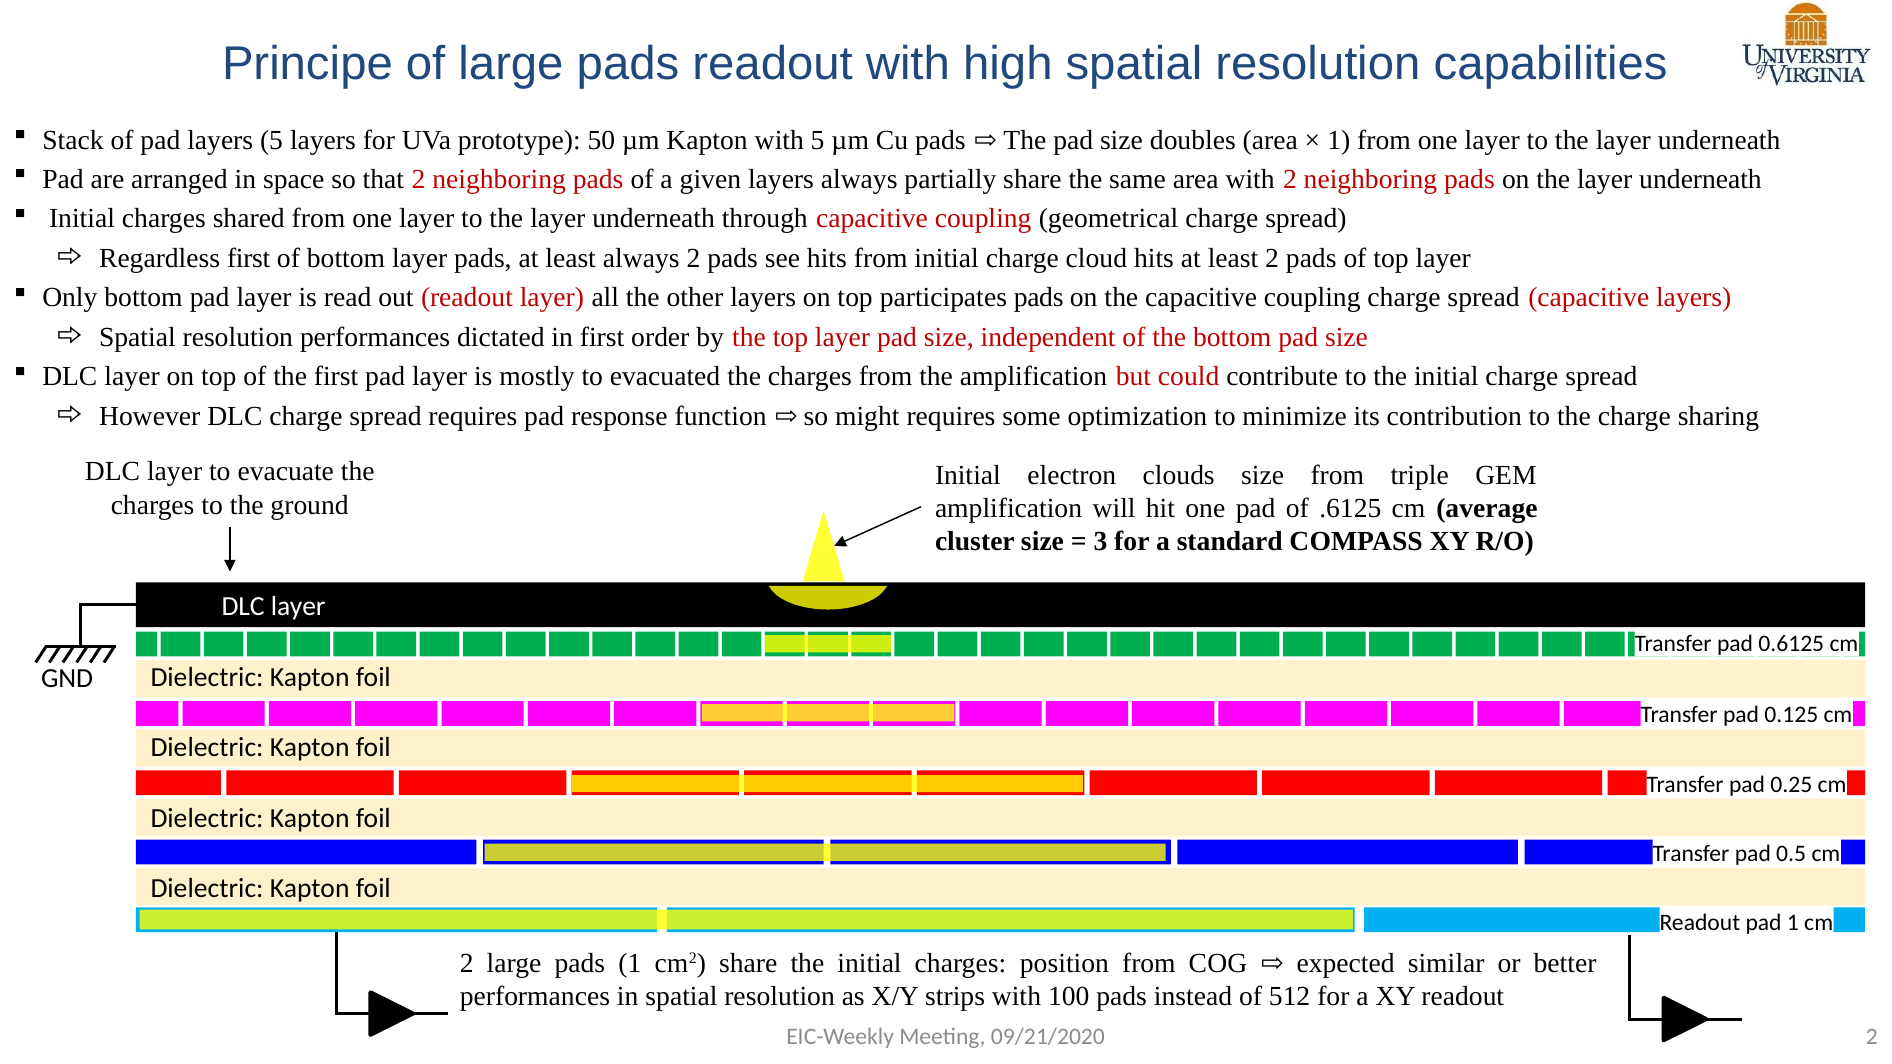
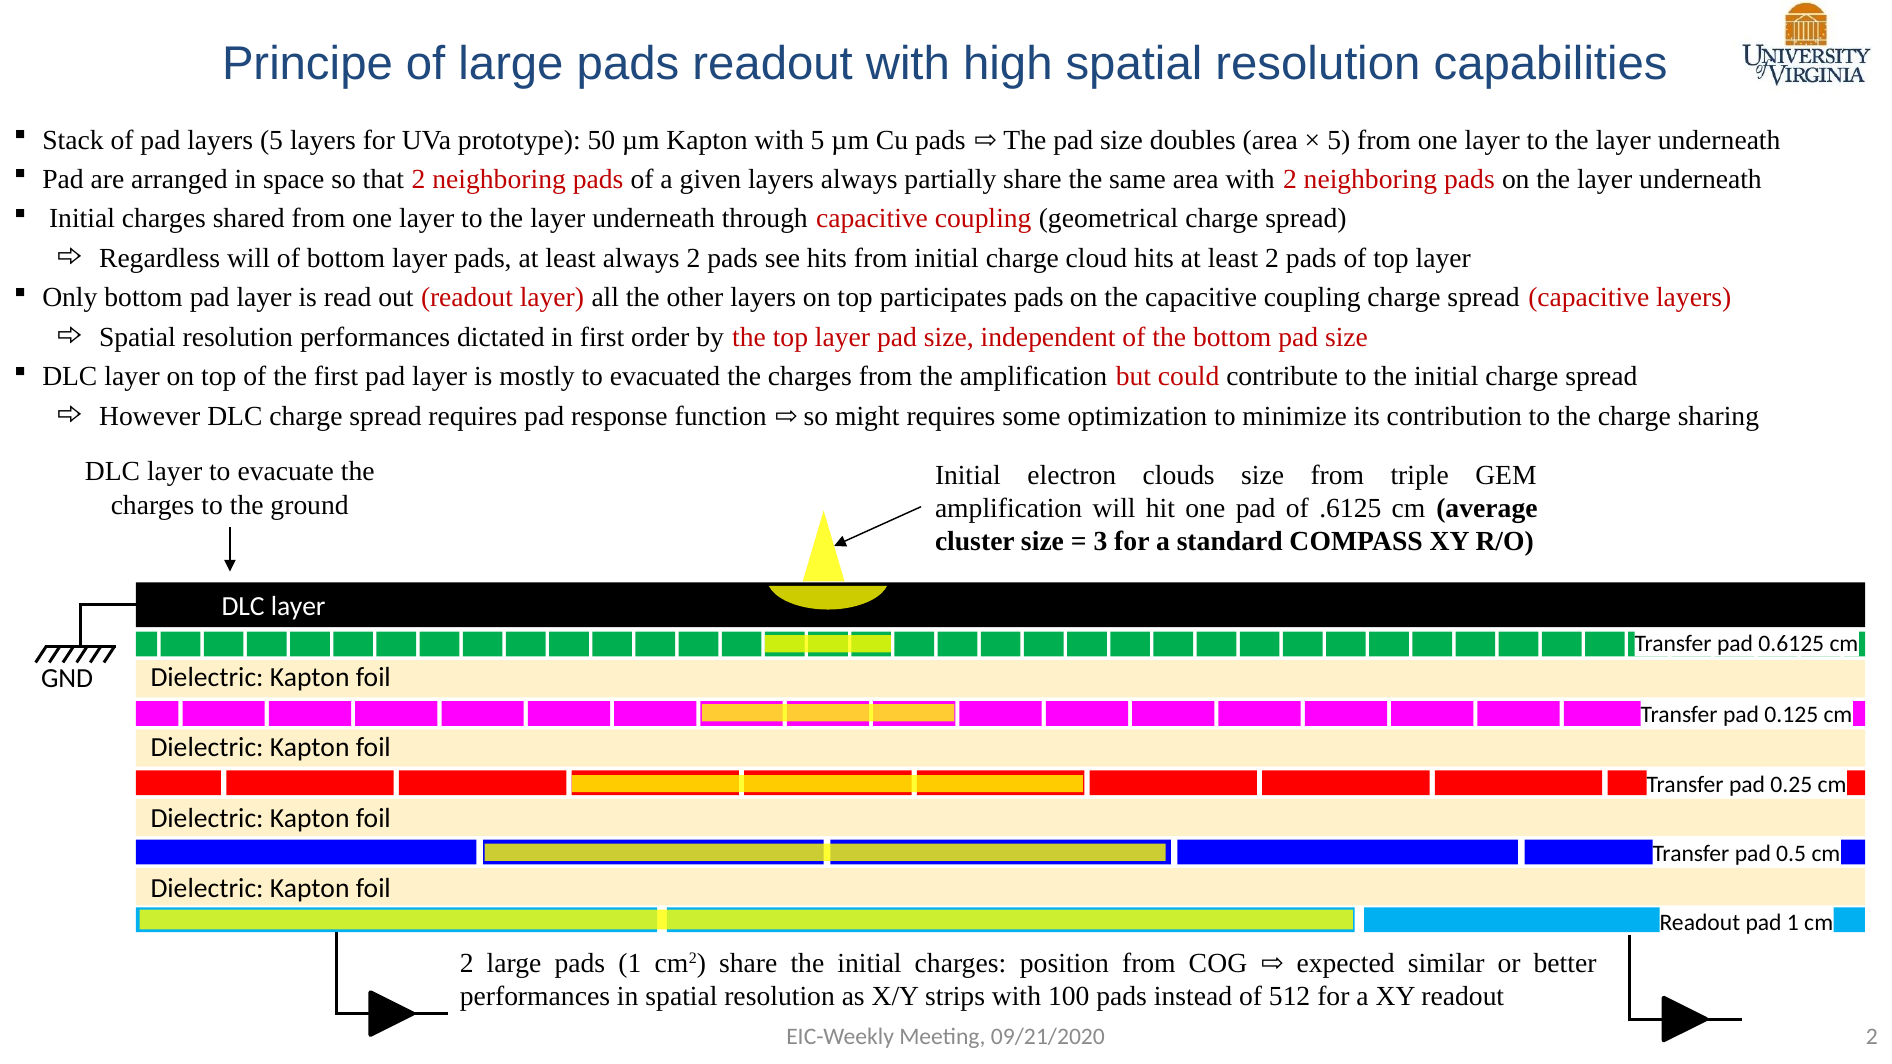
1: 1 -> 5 (1339, 140)
Regardless first: first -> will (249, 258)
